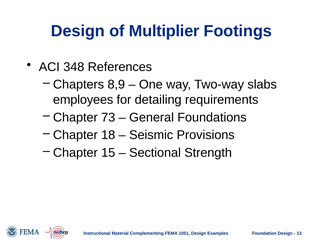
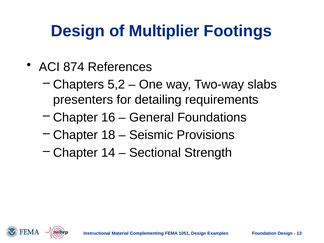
348: 348 -> 874 (74, 67)
8,9: 8,9 -> 5,2 (116, 85)
employees: employees -> presenters (83, 100)
73: 73 -> 16 (108, 117)
15: 15 -> 14 (108, 153)
